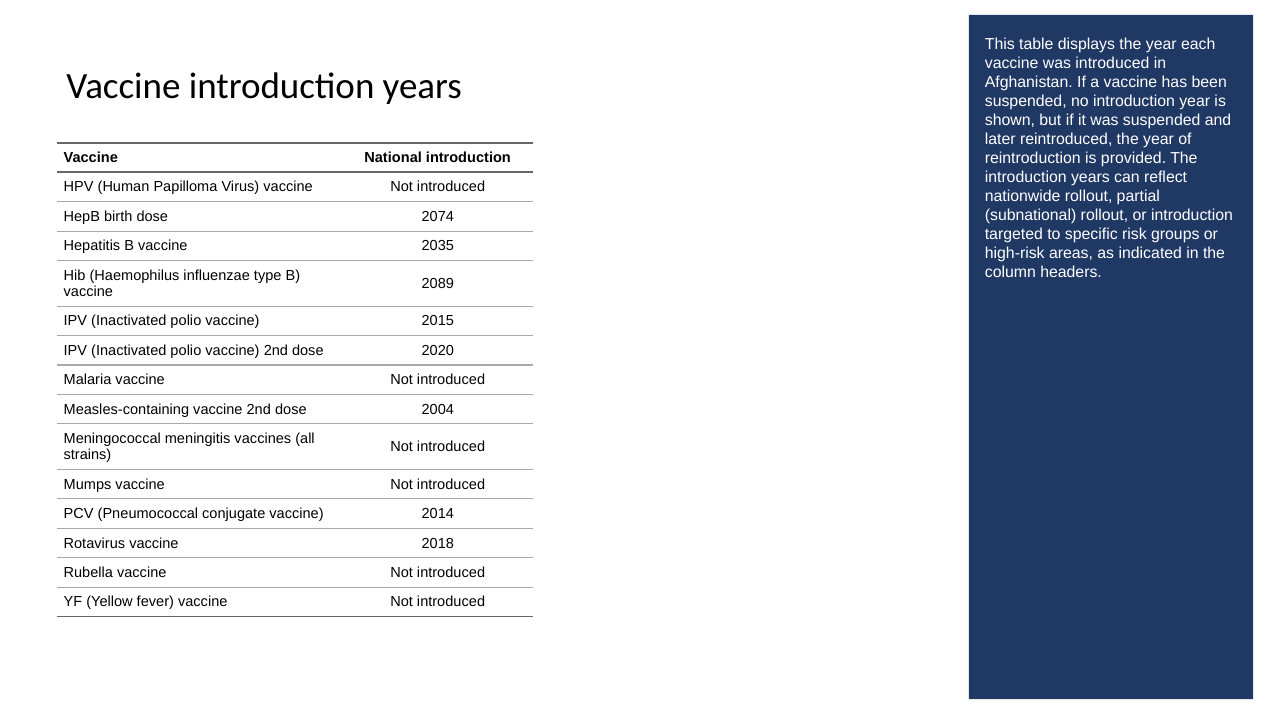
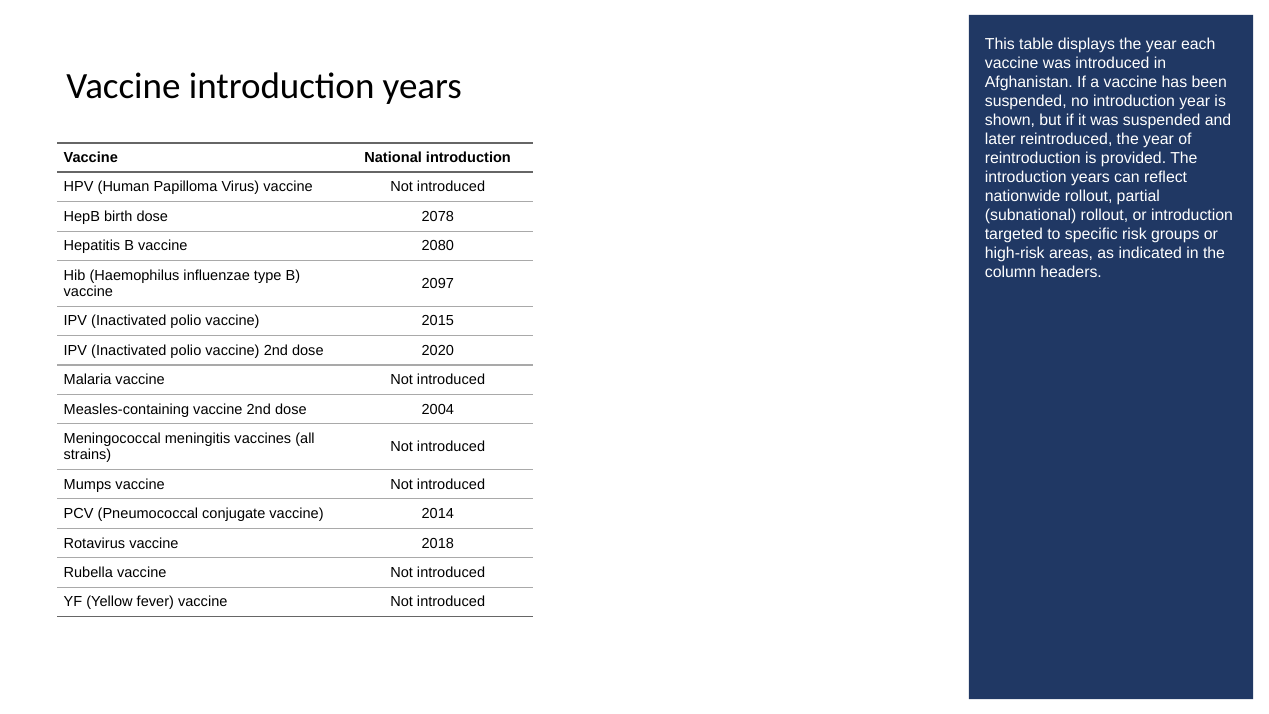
2074: 2074 -> 2078 (438, 217)
2035: 2035 -> 2080 (438, 246)
2089: 2089 -> 2097 (438, 283)
